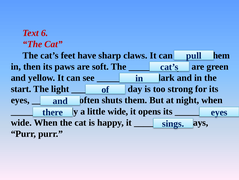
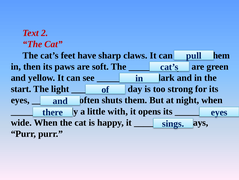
6: 6 -> 2 (45, 33)
little wide: wide -> with (118, 111)
